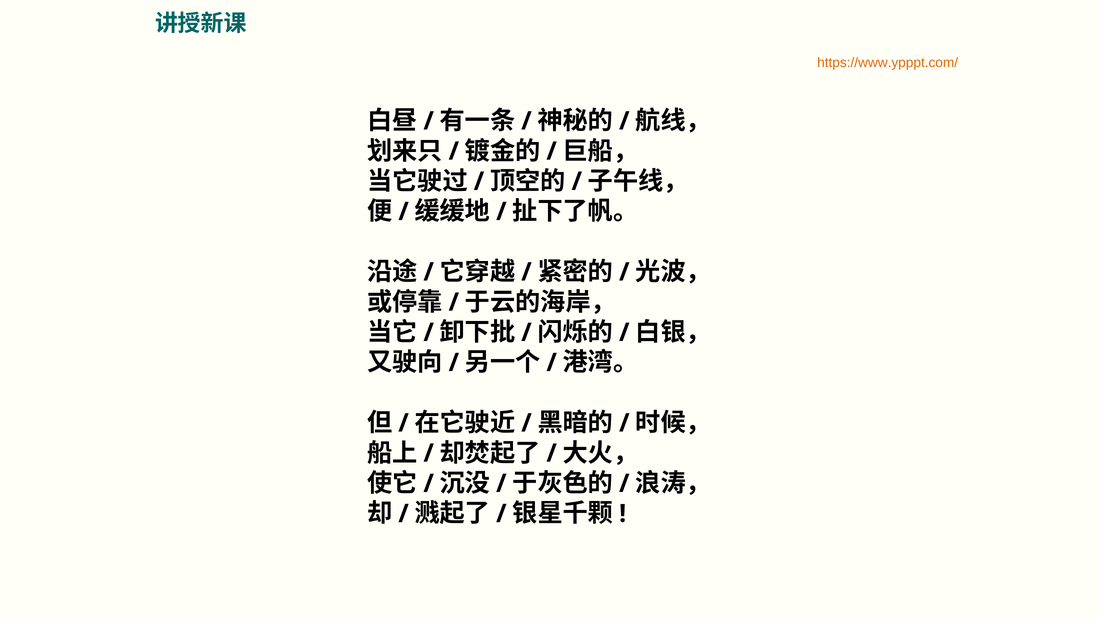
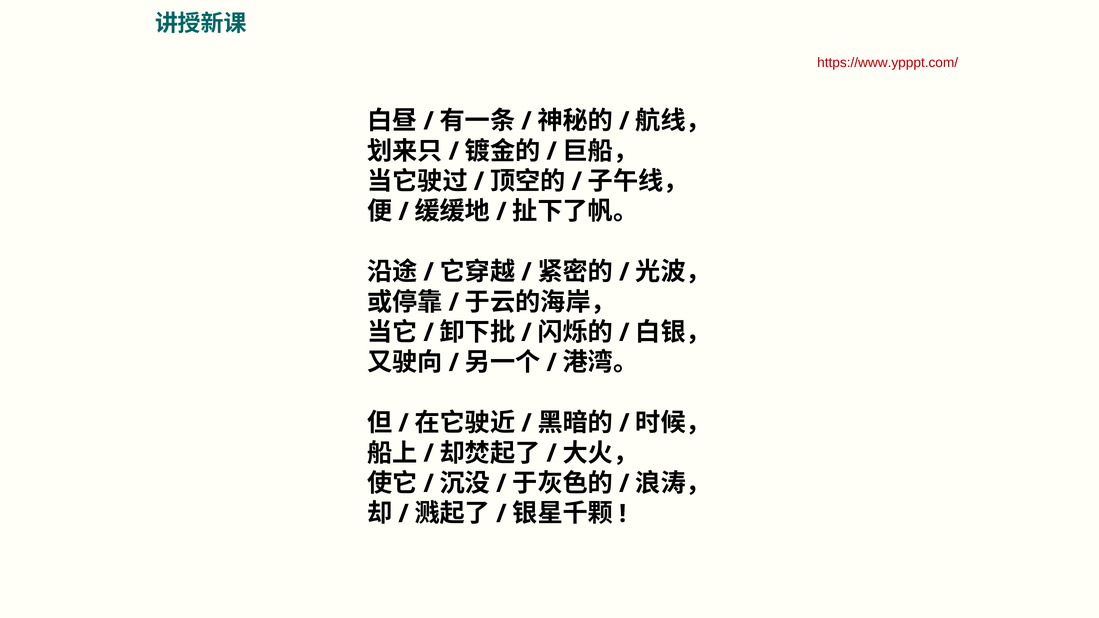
https://www.ypppt.com/ colour: orange -> red (888, 63)
